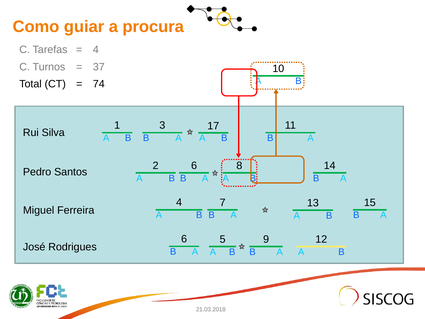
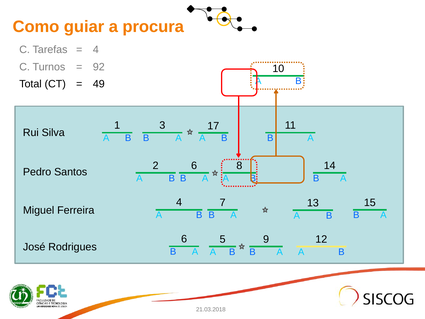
37: 37 -> 92 (99, 67)
74: 74 -> 49 (99, 84)
